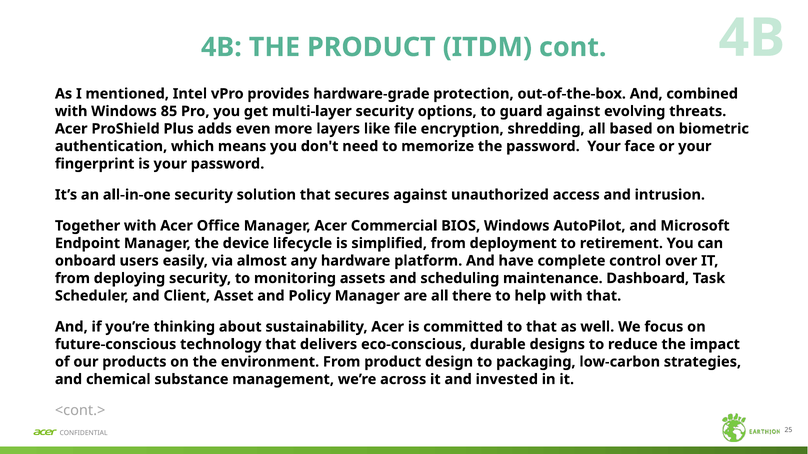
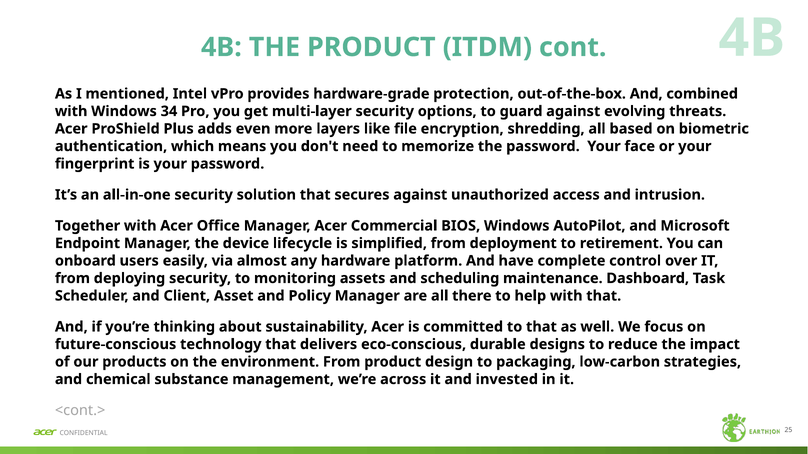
85: 85 -> 34 (169, 111)
